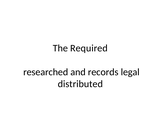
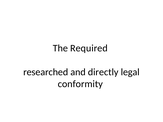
records: records -> directly (103, 72)
distributed: distributed -> conformity (80, 84)
